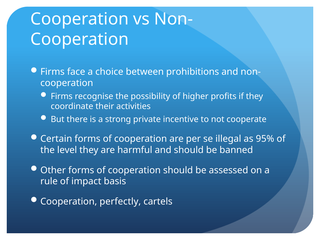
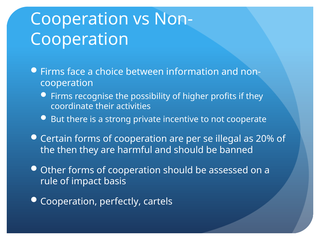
prohibitions: prohibitions -> information (193, 72)
95%: 95% -> 20% (265, 139)
level: level -> then (67, 150)
